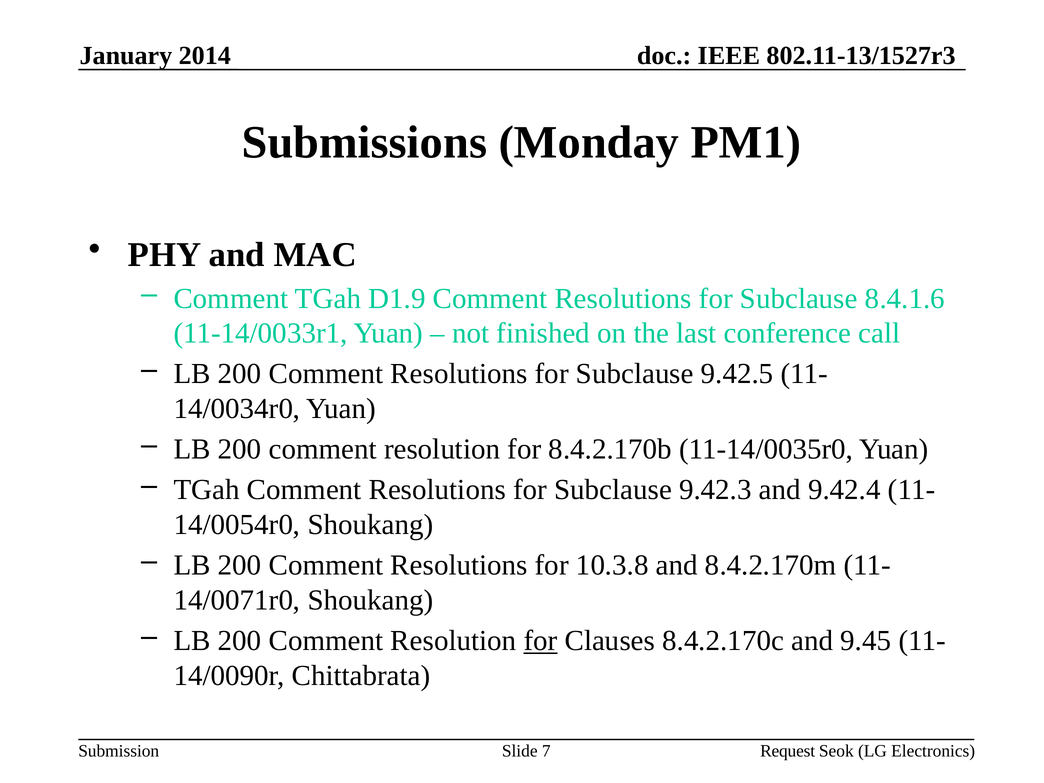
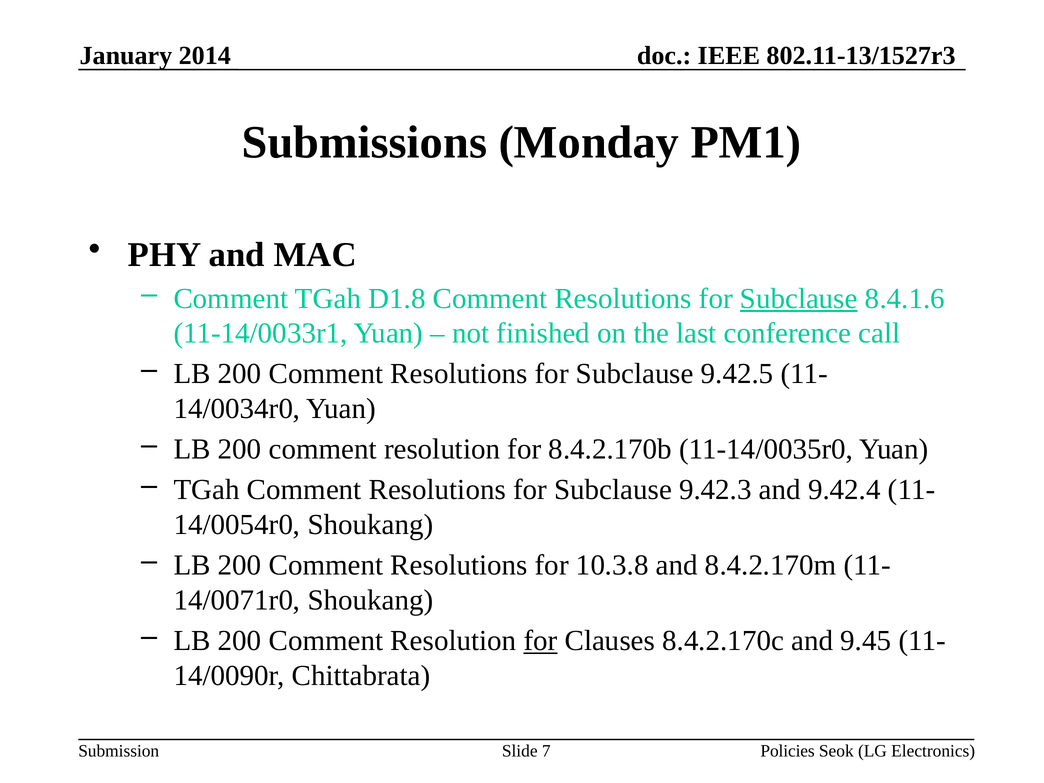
D1.9: D1.9 -> D1.8 (397, 298)
Subclause underline: none -> present (799, 298)
Request: Request -> Policies (788, 751)
